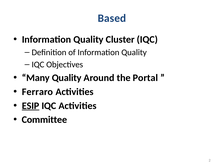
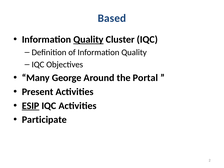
Quality underline: none -> present (88, 40)
Many Quality: Quality -> George (67, 78)
Ferraro: Ferraro -> Present (38, 92)
Committee: Committee -> Participate (44, 120)
